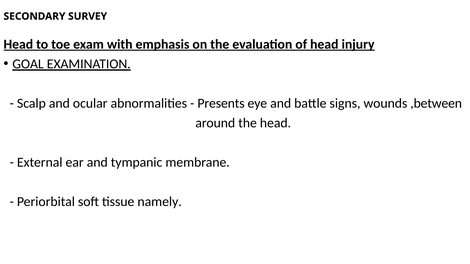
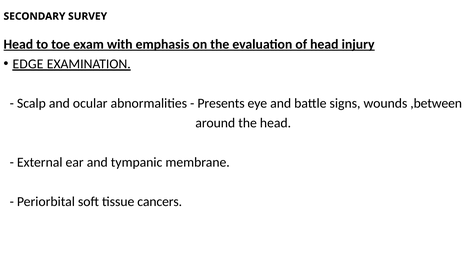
GOAL: GOAL -> EDGE (28, 64)
namely: namely -> cancers (160, 202)
